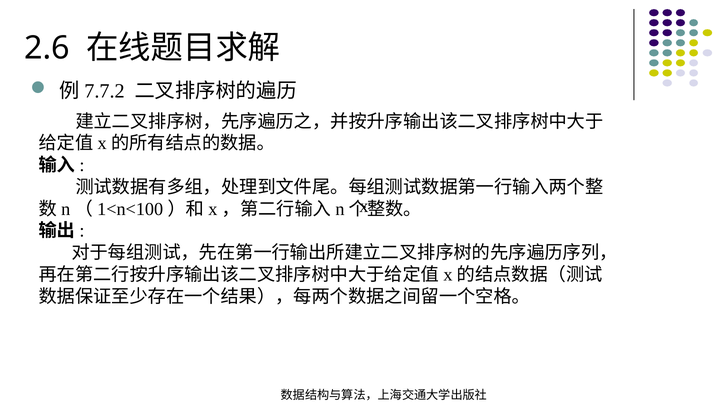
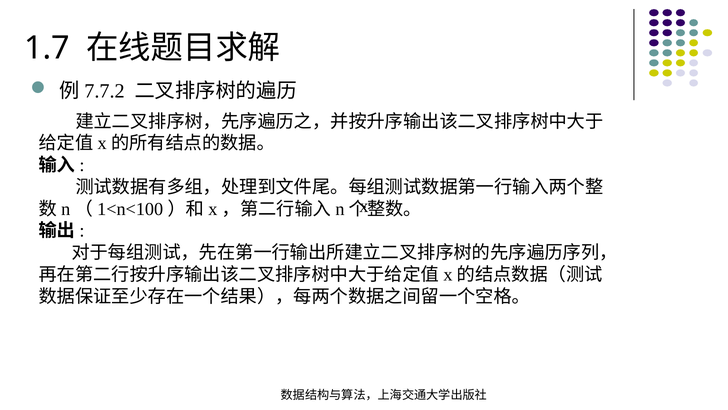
2.6: 2.6 -> 1.7 (47, 48)
